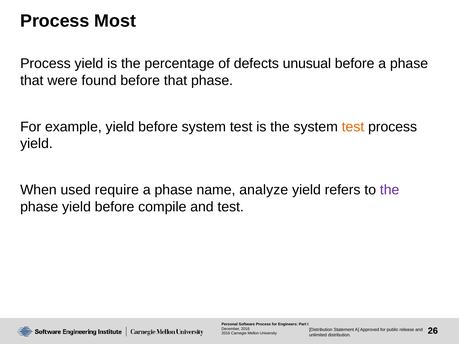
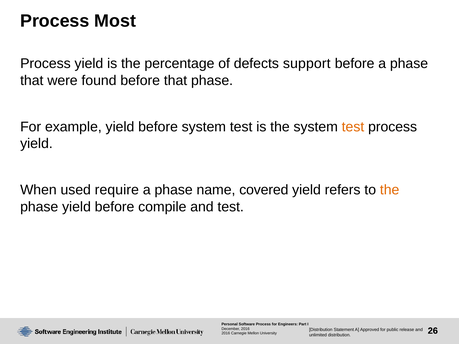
unusual: unusual -> support (307, 64)
analyze: analyze -> covered (264, 190)
the colour: purple -> orange (390, 190)
